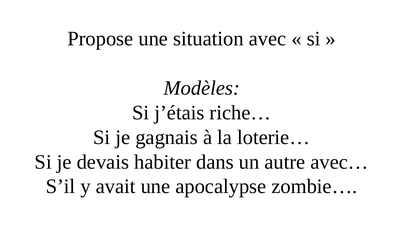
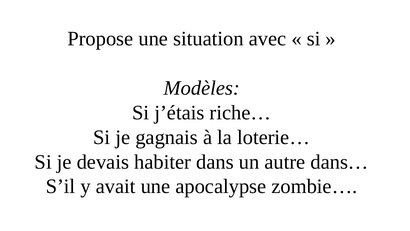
avec…: avec… -> dans… (339, 162)
